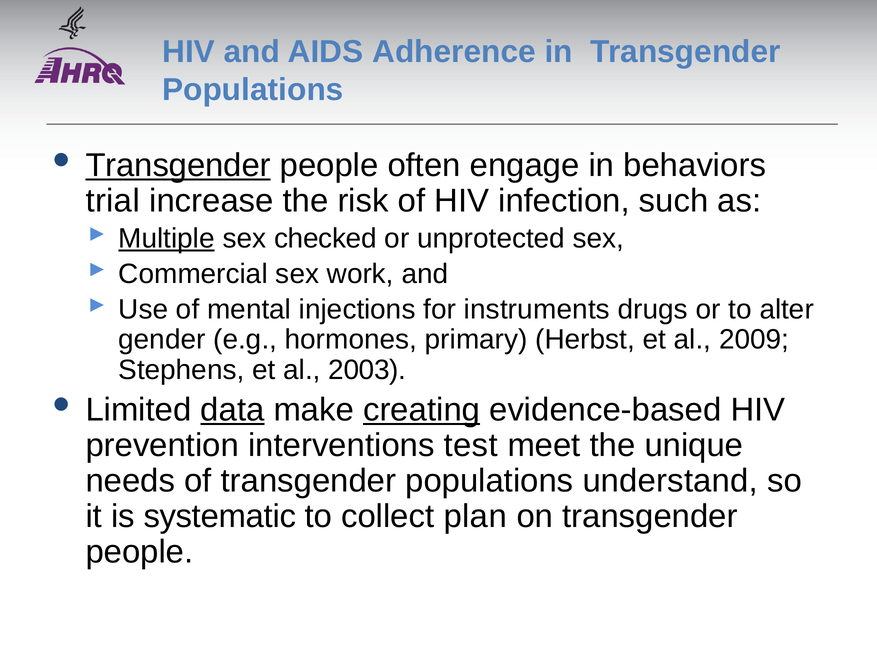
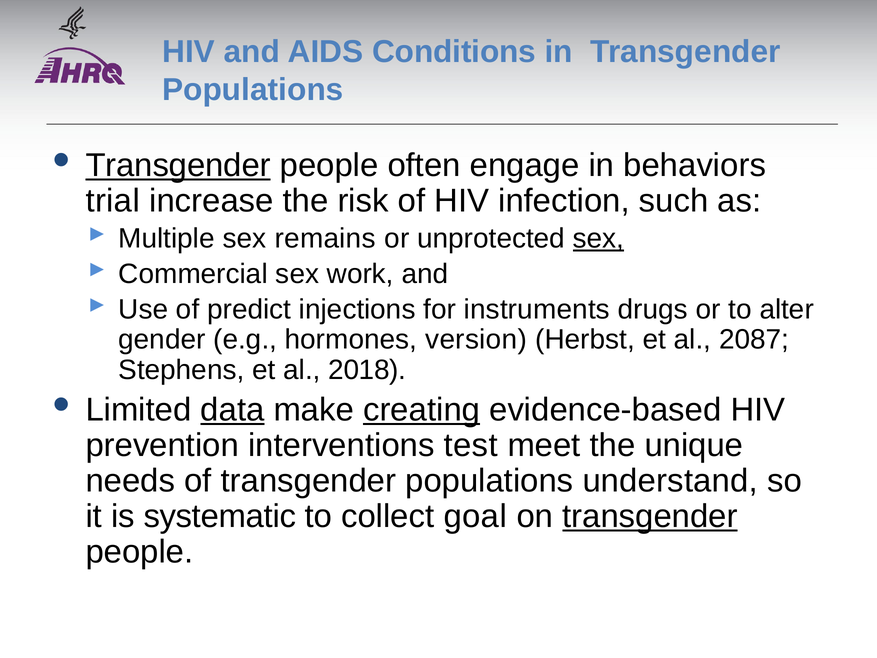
Adherence: Adherence -> Conditions (454, 52)
Multiple underline: present -> none (167, 238)
checked: checked -> remains (325, 238)
sex underline: none -> present (598, 238)
mental: mental -> predict (249, 309)
primary: primary -> version (476, 340)
2009: 2009 -> 2087 (754, 340)
2003: 2003 -> 2018 (367, 370)
plan: plan -> goal (475, 516)
transgender underline: none -> present (650, 516)
